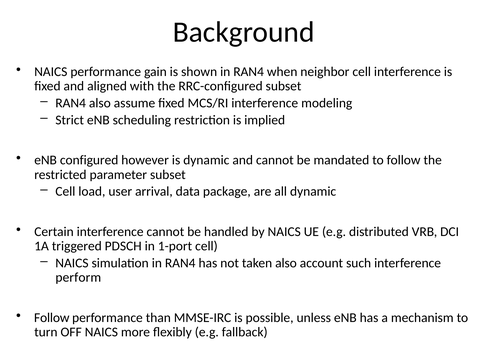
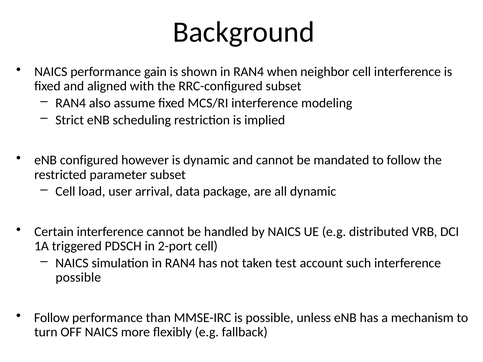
1-port: 1-port -> 2-port (175, 246)
taken also: also -> test (286, 263)
perform: perform -> possible (78, 278)
